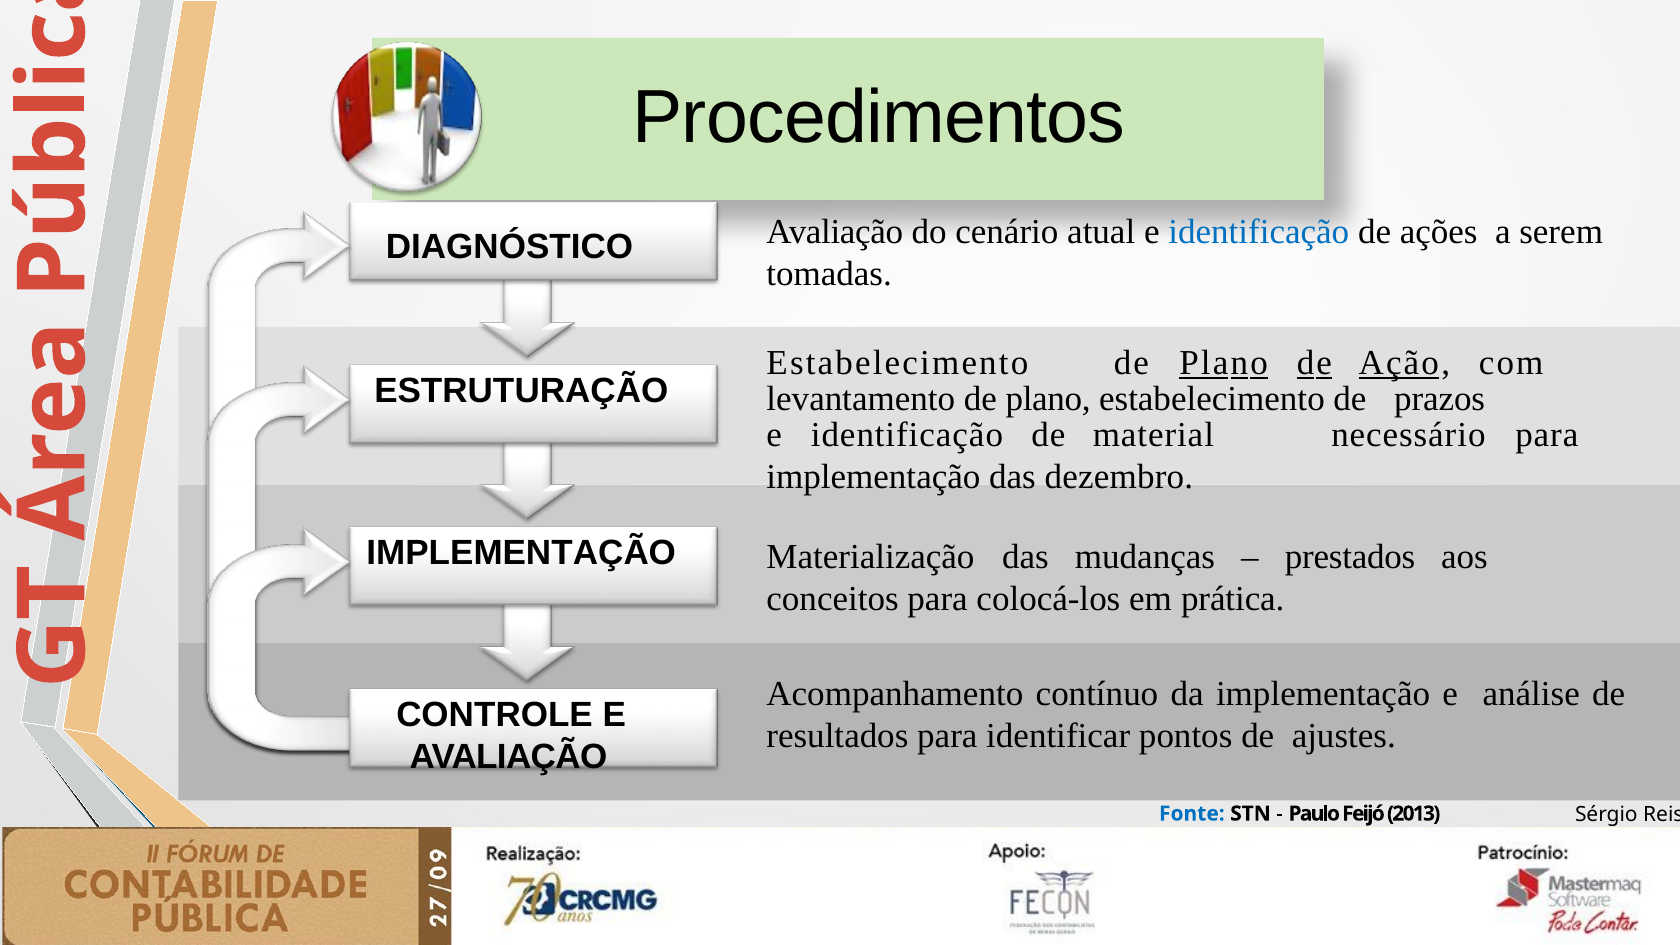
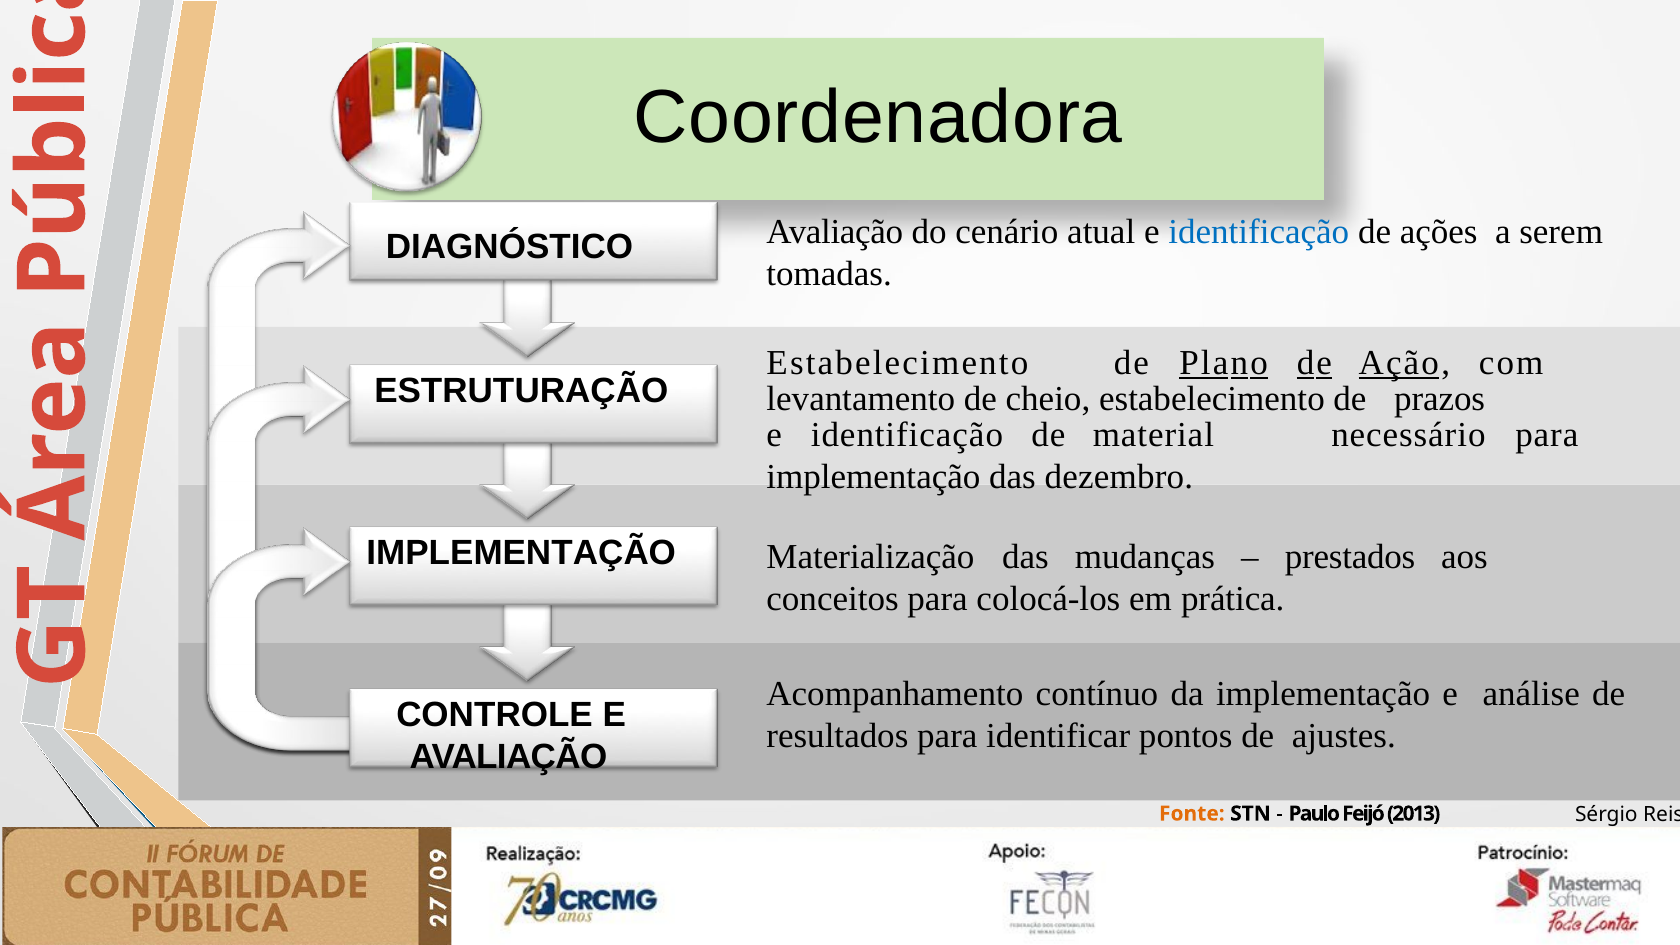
Procedimentos: Procedimentos -> Coordenadora (878, 117)
levantamento de plano: plano -> cheio (1048, 399)
Fonte colour: blue -> orange (1192, 814)
